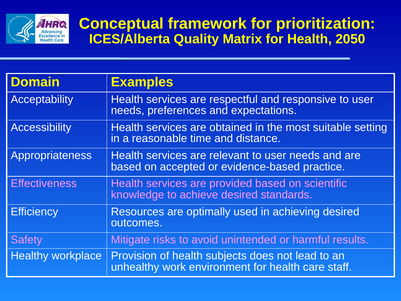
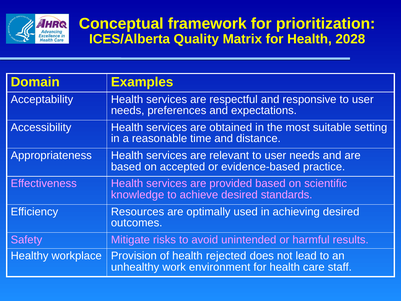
2050: 2050 -> 2028 (350, 39)
subjects: subjects -> rejected (226, 256)
